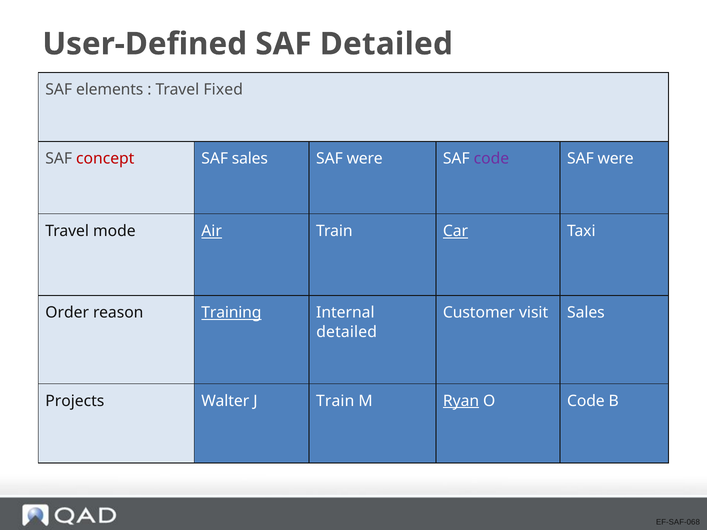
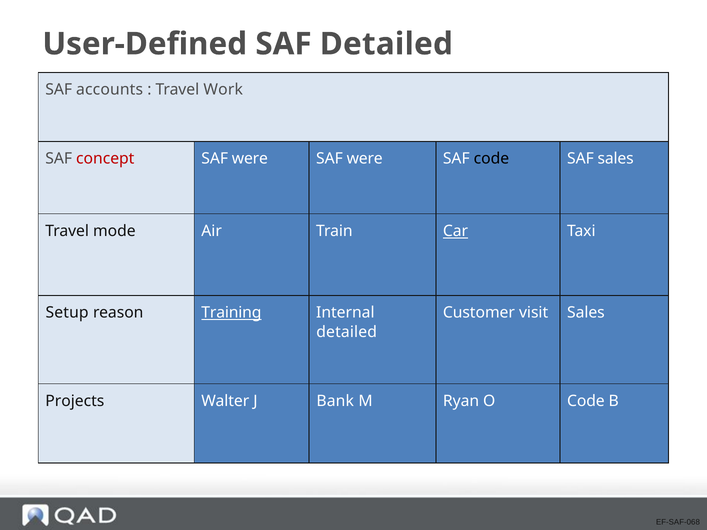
elements: elements -> accounts (110, 90)
Fixed: Fixed -> Work (223, 90)
sales: sales -> were (250, 159)
code colour: purple -> black (491, 159)
were: were -> sales (616, 159)
Air underline: present -> none (212, 231)
Order: Order -> Setup (67, 313)
J Train: Train -> Bank (335, 401)
Ryan underline: present -> none (461, 401)
